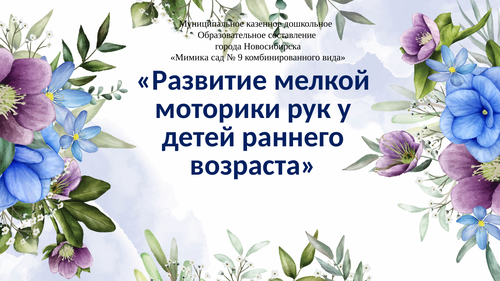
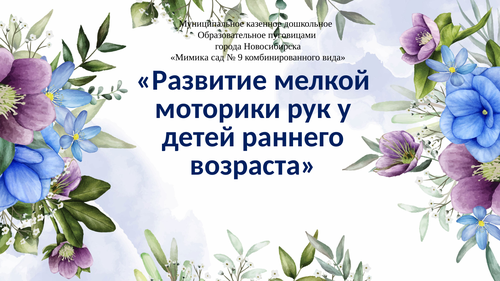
составление: составление -> пуговицами (292, 35)
